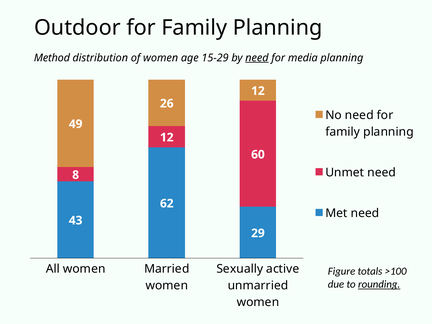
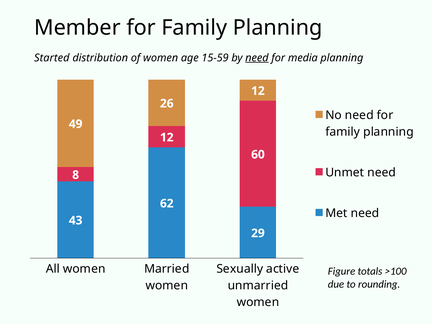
Outdoor: Outdoor -> Member (77, 28)
Method: Method -> Started (52, 58)
15-29: 15-29 -> 15-59 (215, 58)
rounding underline: present -> none (379, 284)
